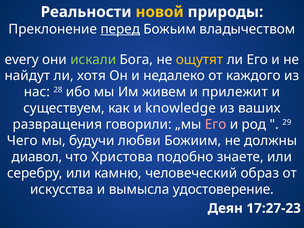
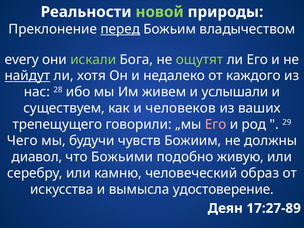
новой colour: yellow -> light green (160, 12)
ощутят colour: yellow -> light green (200, 60)
найдут underline: none -> present (27, 76)
прилежит: прилежит -> услышали (235, 92)
knowledge: knowledge -> человеков (181, 108)
развращения: развращения -> трепещущего (57, 124)
любви: любви -> чувств (139, 141)
Христова: Христова -> Божьими (122, 157)
знаете: знаете -> живую (240, 157)
17:27-23: 17:27-23 -> 17:27-89 (274, 208)
